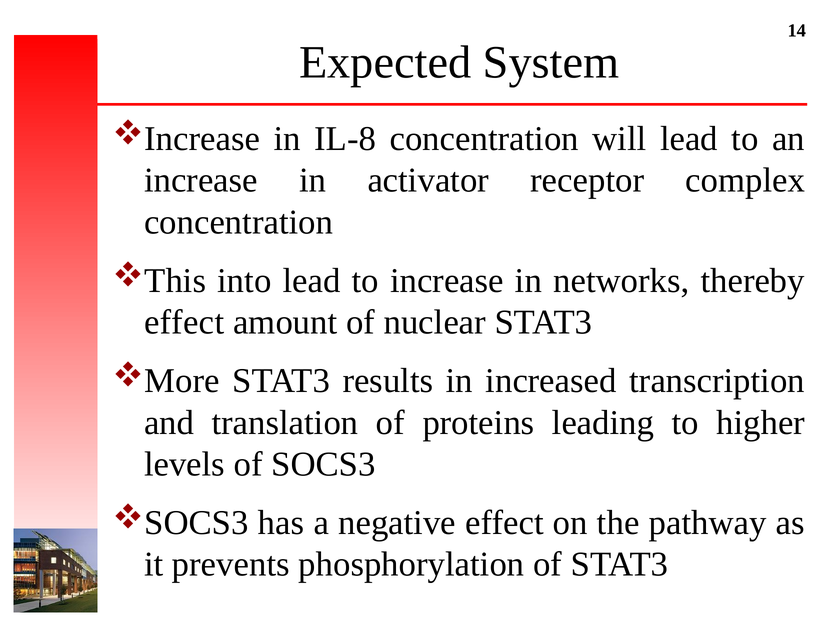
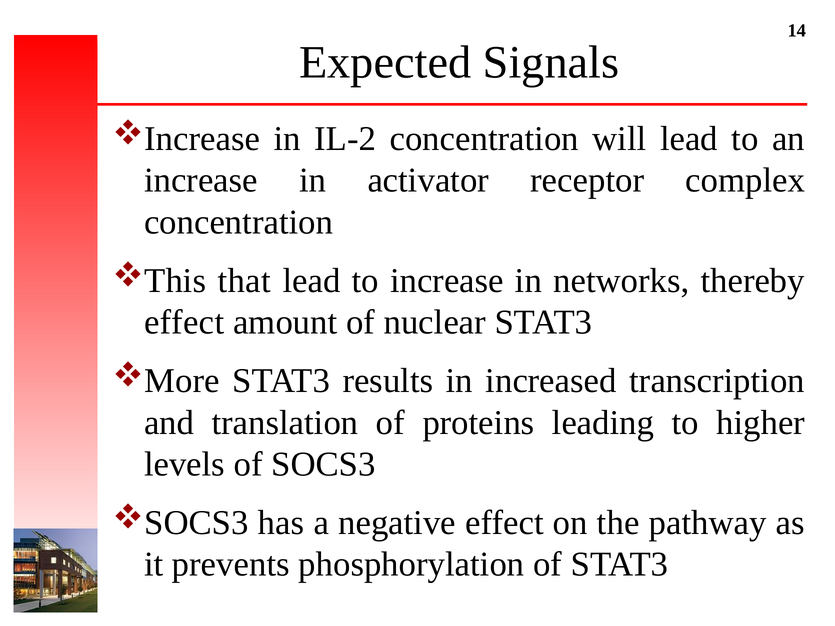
System: System -> Signals (551, 62)
IL-8: IL-8 -> IL-2 (345, 139)
into: into -> that (244, 281)
